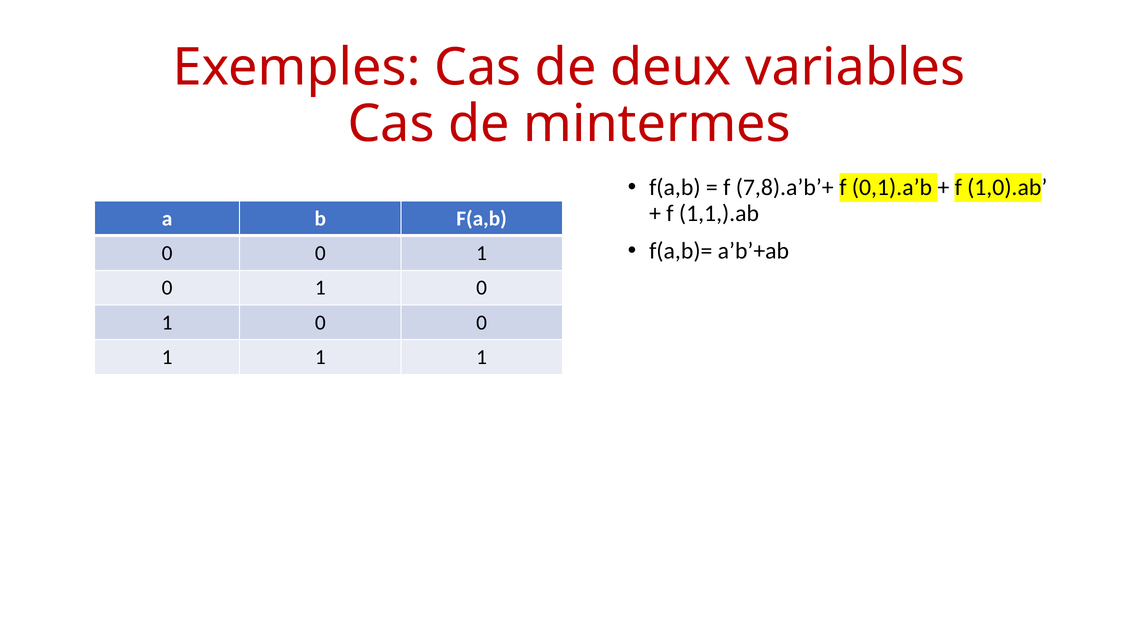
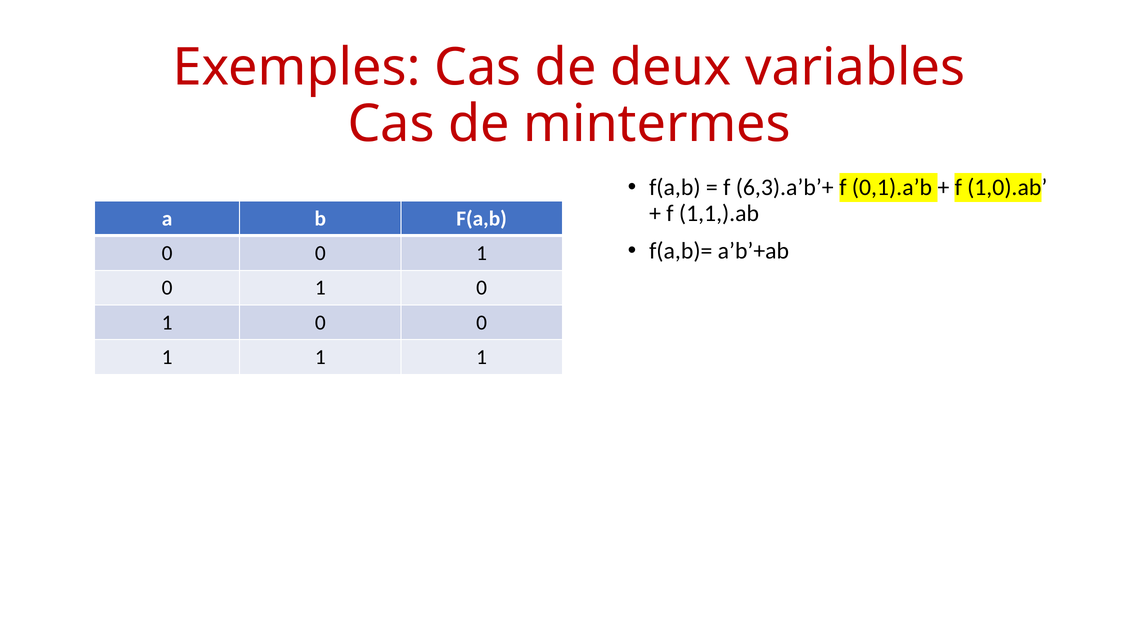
7,8).a’b’+: 7,8).a’b’+ -> 6,3).a’b’+ (785, 187)
